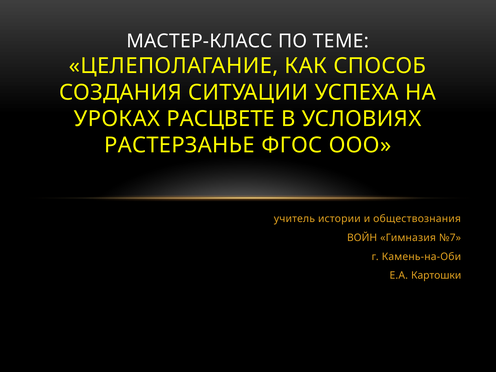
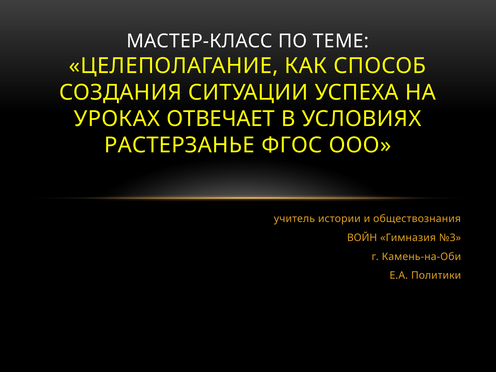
РАСЦВЕТЕ: РАСЦВЕТЕ -> ОТВЕЧАЕТ (221, 119)
№7: №7 -> №3 (450, 238)
Картошки: Картошки -> Политики (436, 275)
